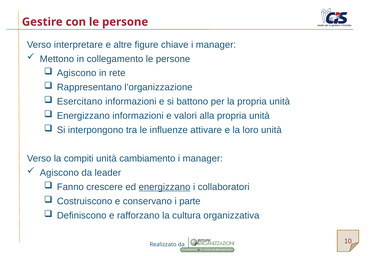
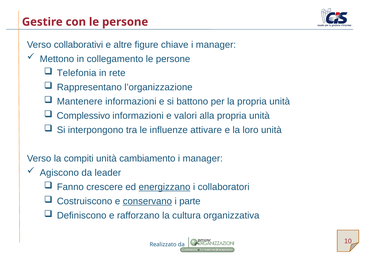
interpretare: interpretare -> collaborativi (78, 45)
Agiscono: Agiscono -> Telefonia (77, 73)
Esercitano: Esercitano -> Mantenere (80, 102)
Energizzano: Energizzano -> Complessivo (83, 116)
conservano underline: none -> present (147, 201)
